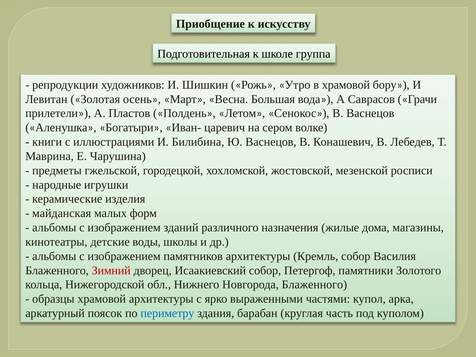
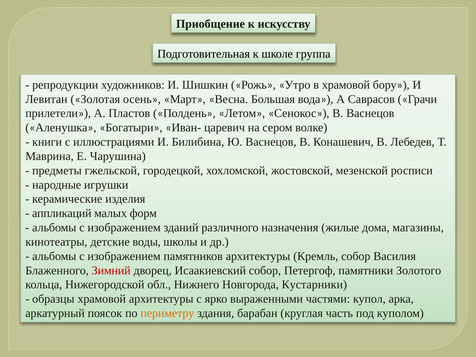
майданская: майданская -> аппликаций (62, 213)
Новгорода Блаженного: Блаженного -> Кустарники (314, 285)
периметру colour: blue -> orange (167, 313)
